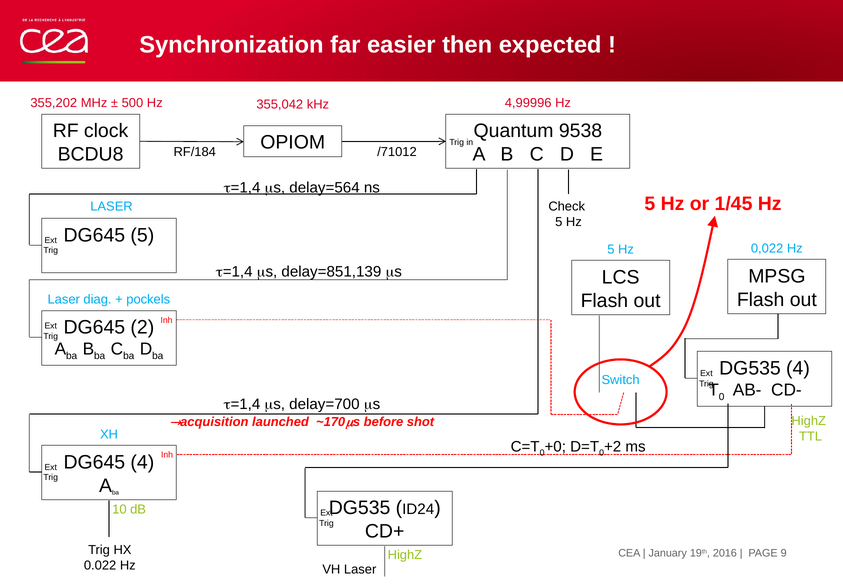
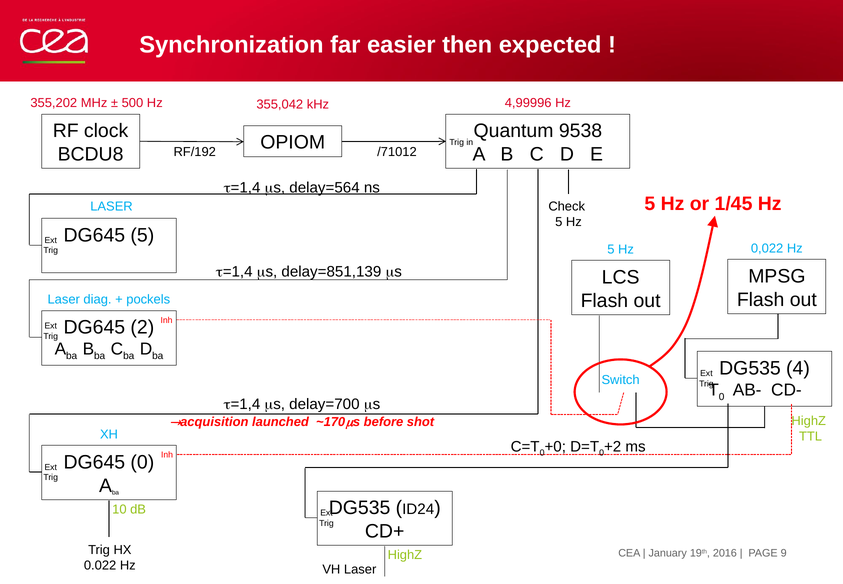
RF/184: RF/184 -> RF/192 (195, 152)
DG645 4: 4 -> 0 (142, 462)
